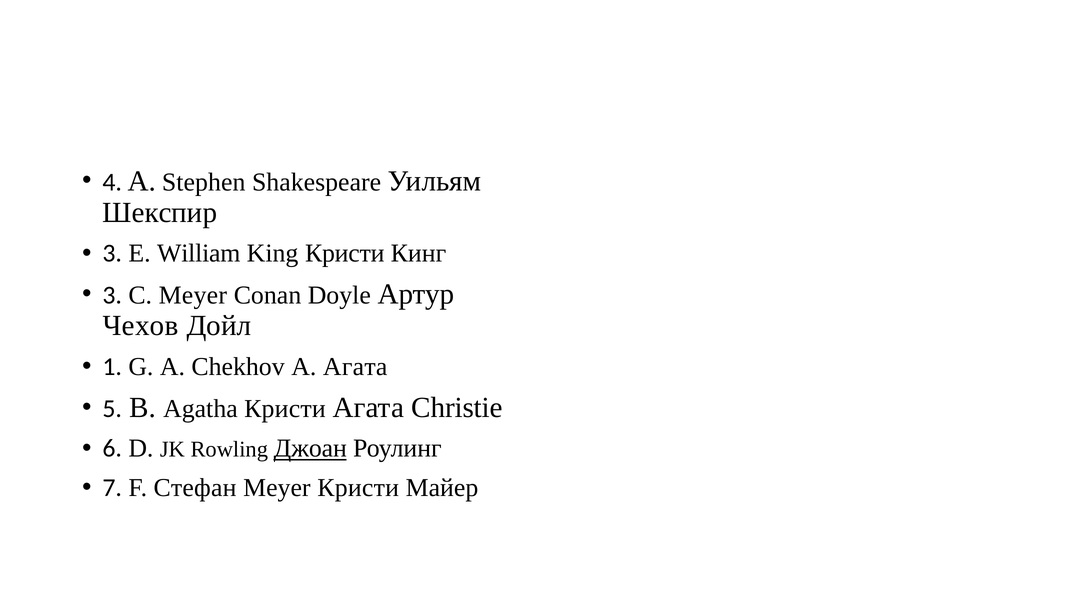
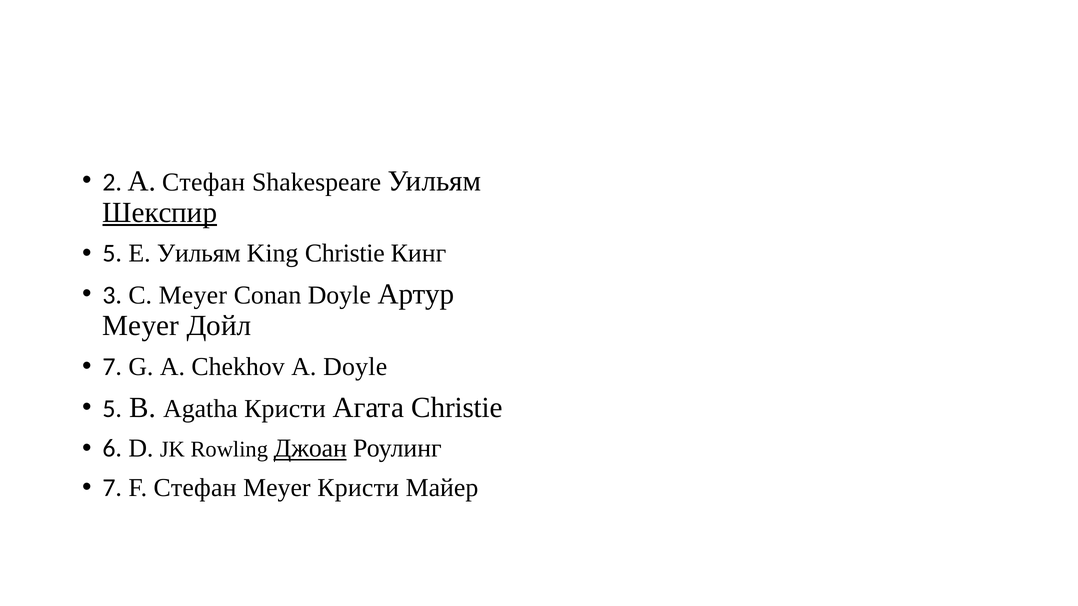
4: 4 -> 2 (112, 182)
A Stephen: Stephen -> Стефан (204, 182)
Шекспир underline: none -> present (160, 213)
3: 3 -> 5 (112, 254)
E William: William -> Уильям (199, 254)
King Кристи: Кристи -> Christie (345, 254)
Чехов: Чехов -> Meyer (141, 326)
1: 1 -> 7 (112, 367)
А Агата: Агата -> Doyle (355, 367)
